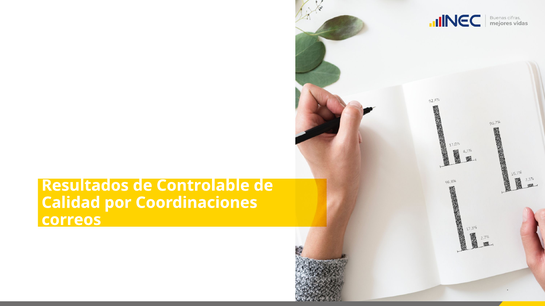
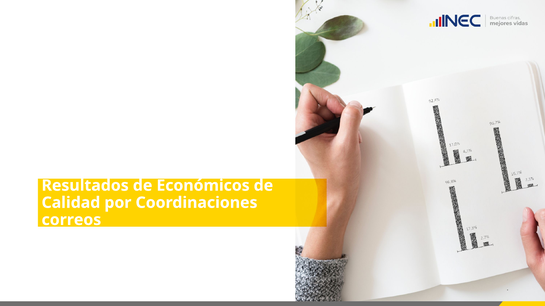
Controlable: Controlable -> Económicos (203, 186)
